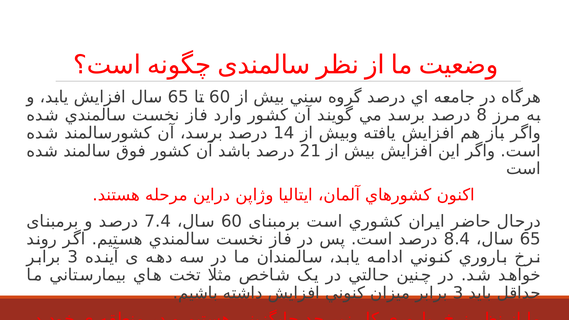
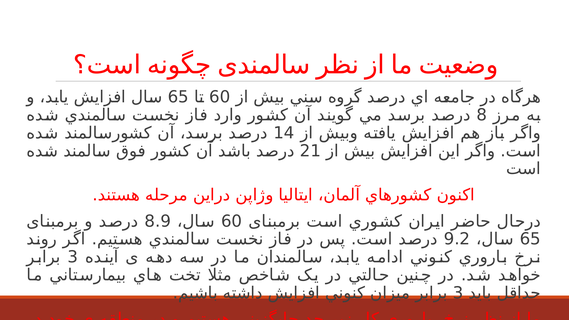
7.4: 7.4 -> 8.9 (158, 221)
8.4: 8.4 -> 9.2 (457, 239)
